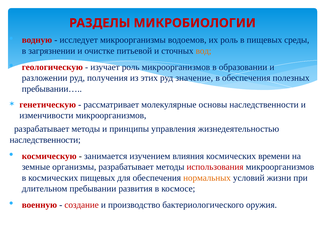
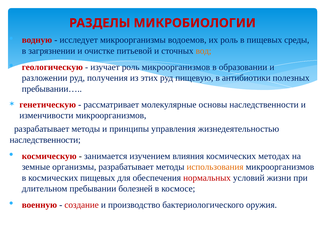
значение: значение -> пищевую (194, 78)
в обеспечения: обеспечения -> антибиотики (246, 78)
времени: времени -> методах (274, 156)
использования colour: red -> orange (215, 167)
нормальных colour: orange -> red (207, 178)
развития: развития -> болезней (136, 188)
